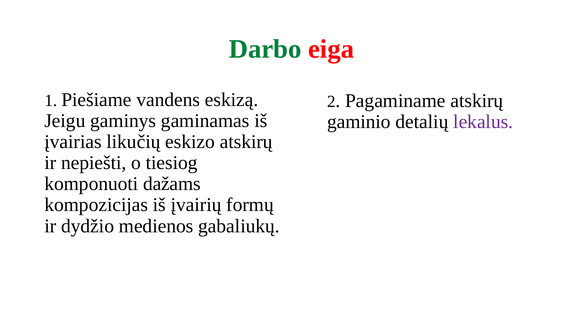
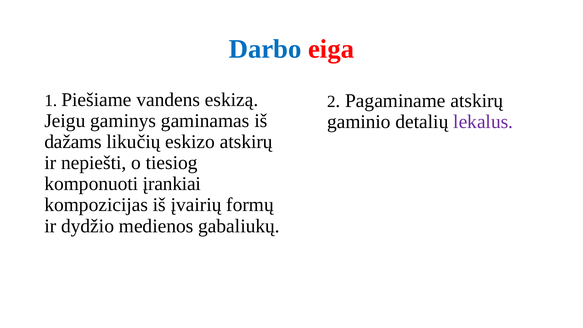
Darbo colour: green -> blue (265, 49)
įvairias: įvairias -> dažams (73, 142)
dažams: dažams -> įrankiai (172, 184)
